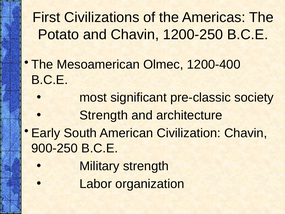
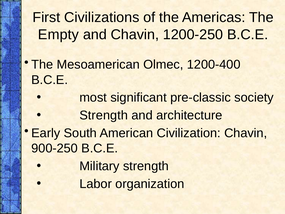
Potato: Potato -> Empty (58, 34)
